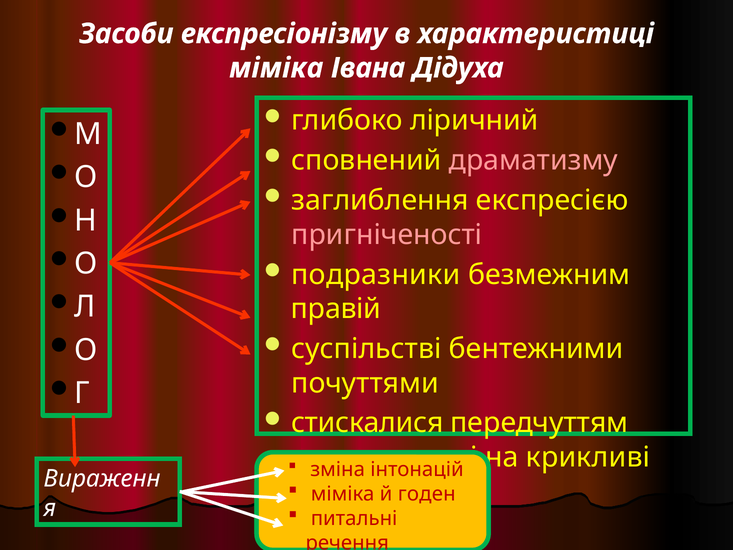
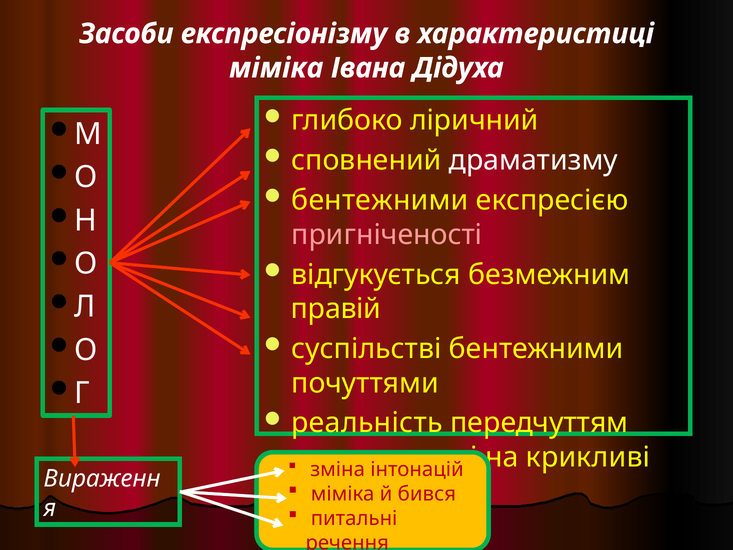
драматизму colour: pink -> white (533, 160)
заглиблення: заглиблення -> бентежними (380, 200)
подразники: подразники -> відгукується (376, 275)
стискалися: стискалися -> реальність (367, 423)
годен: годен -> бився (427, 494)
